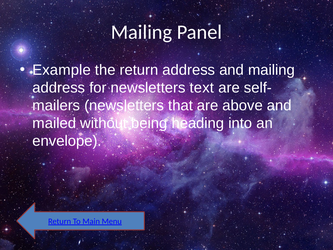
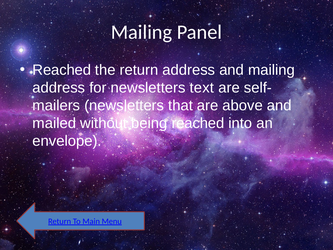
Example: Example -> Reached (62, 70)
being heading: heading -> reached (198, 123)
